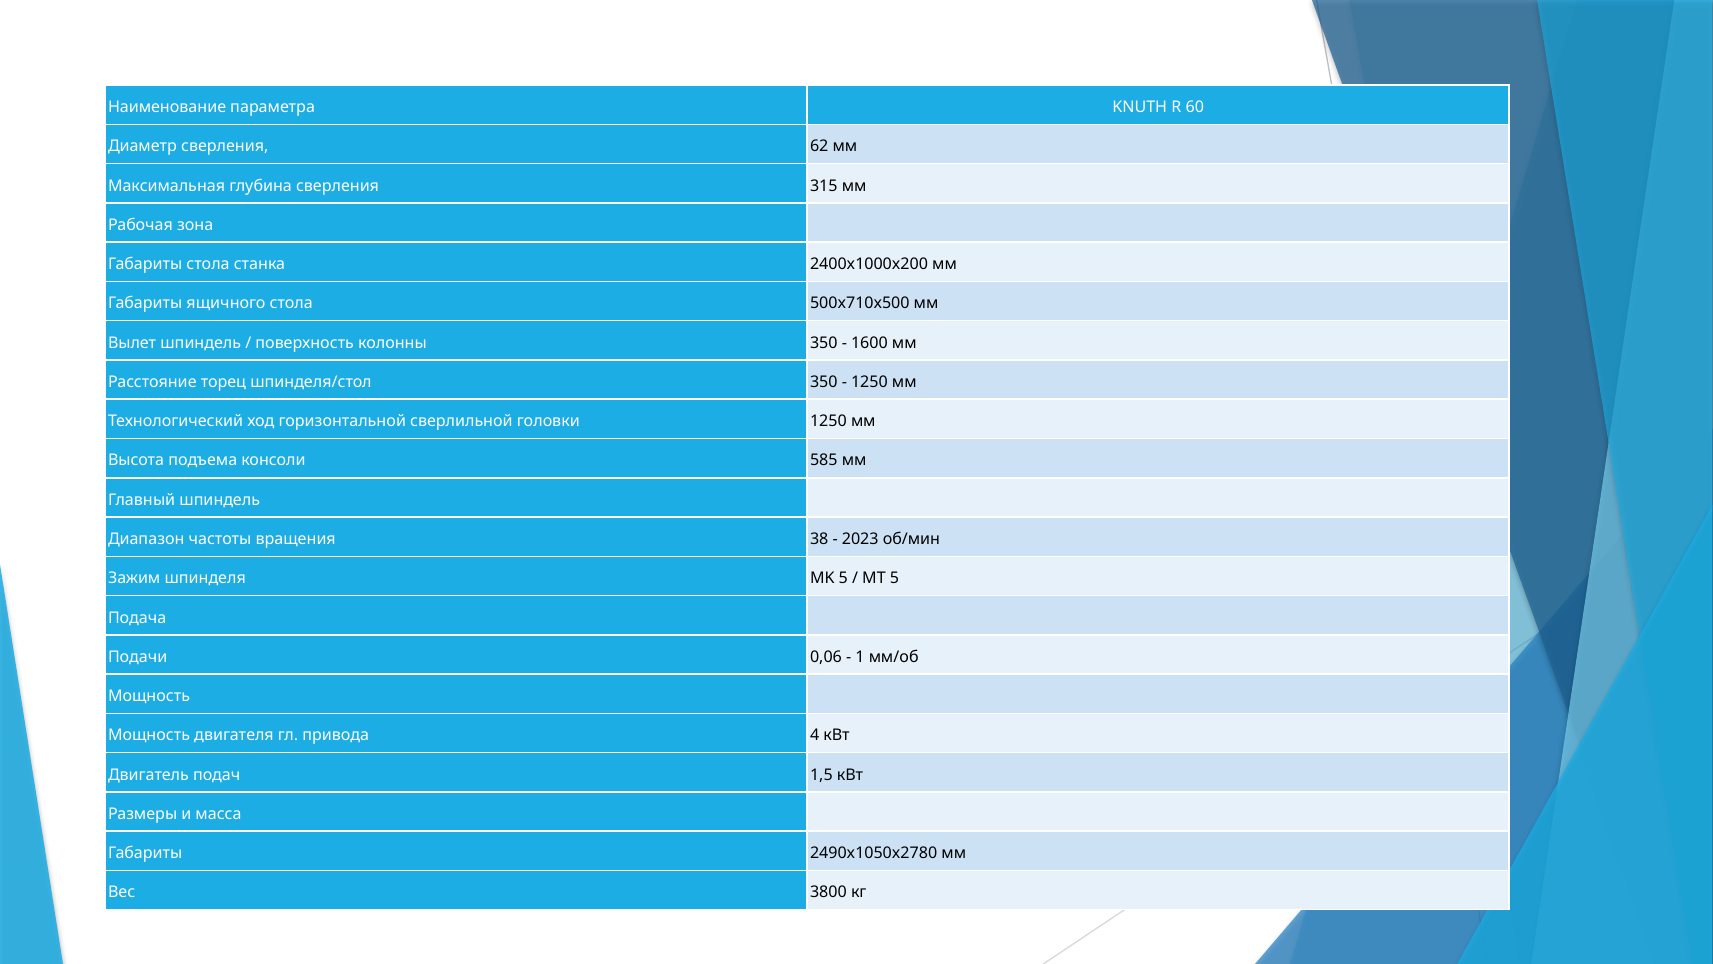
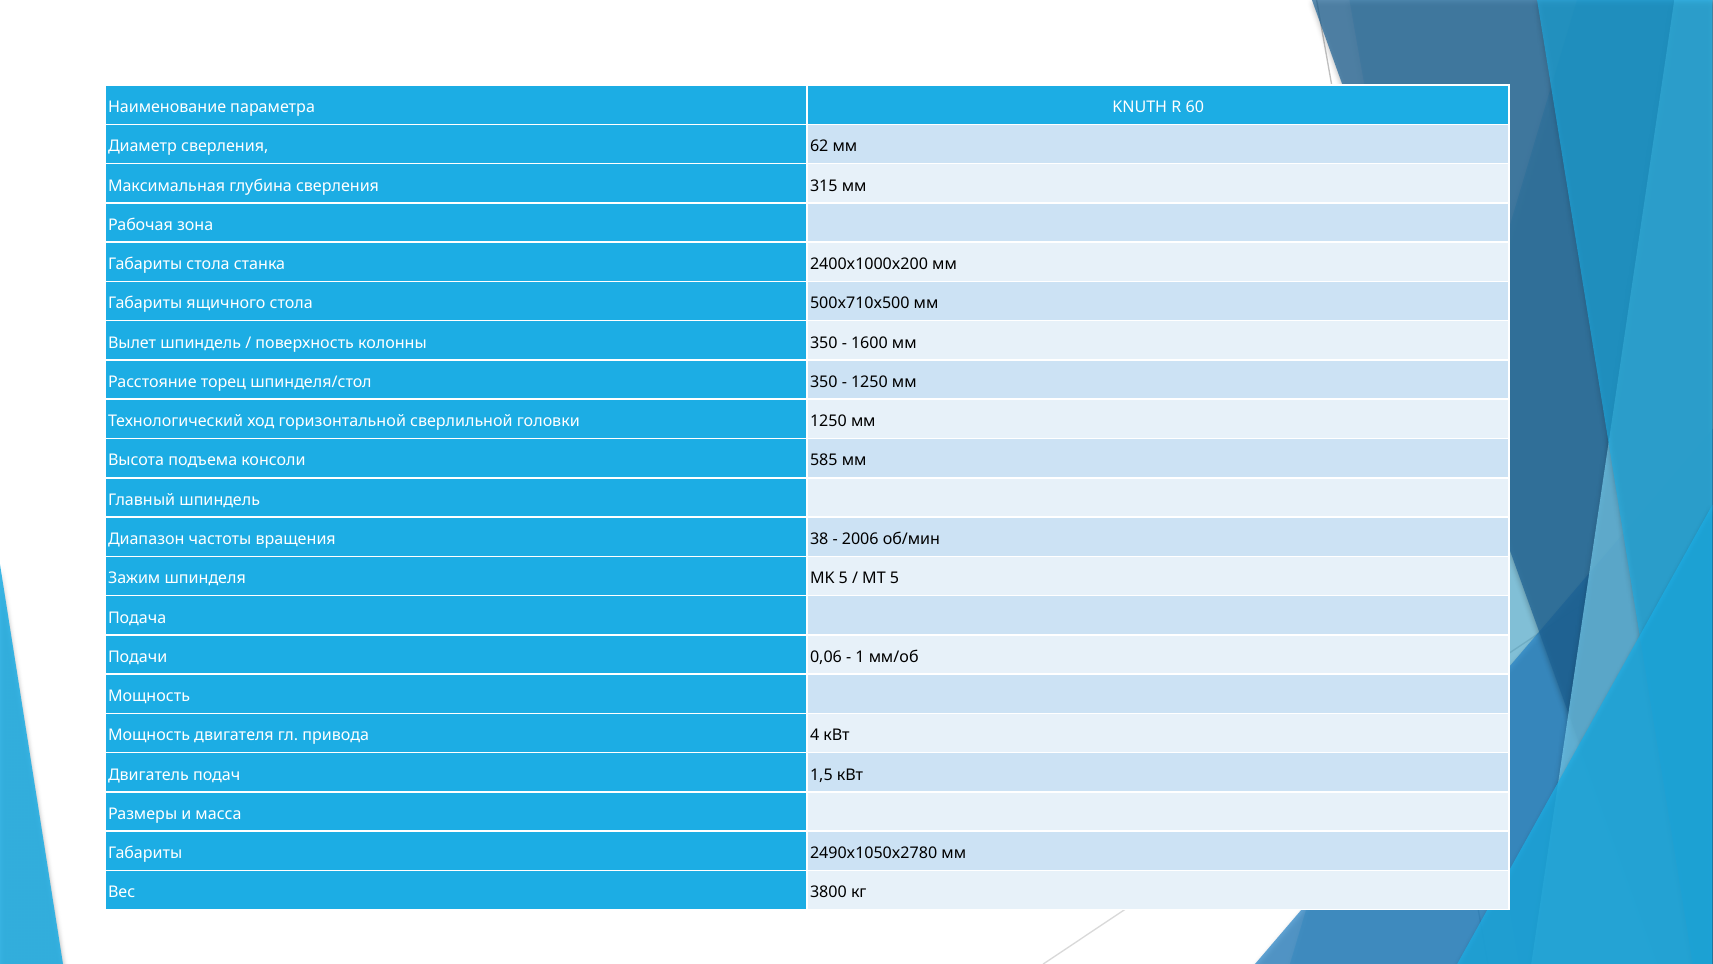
2023: 2023 -> 2006 (860, 539)
